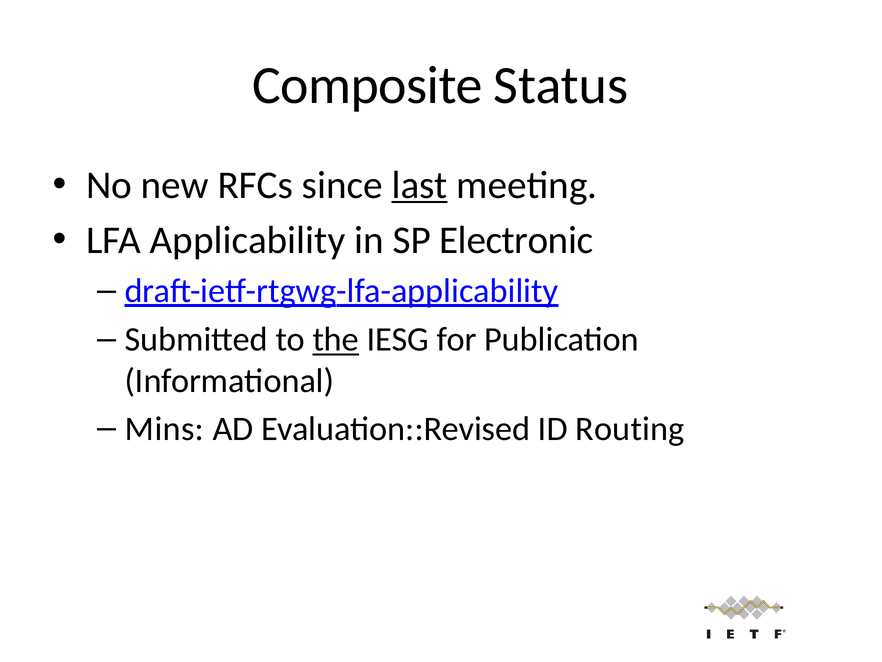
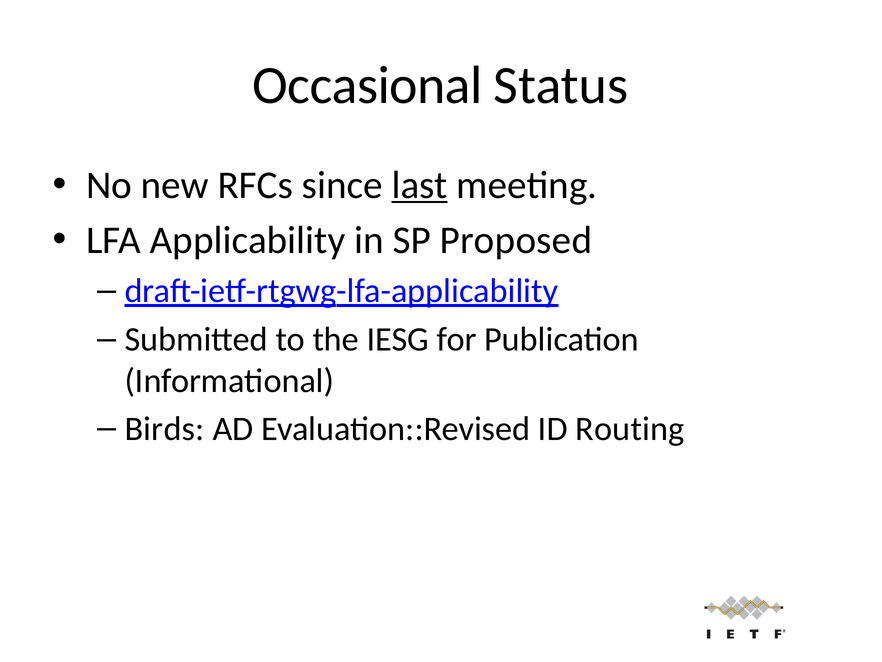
Composite: Composite -> Occasional (367, 85)
Electronic: Electronic -> Proposed (516, 240)
the underline: present -> none (336, 339)
Mins: Mins -> Birds (165, 429)
